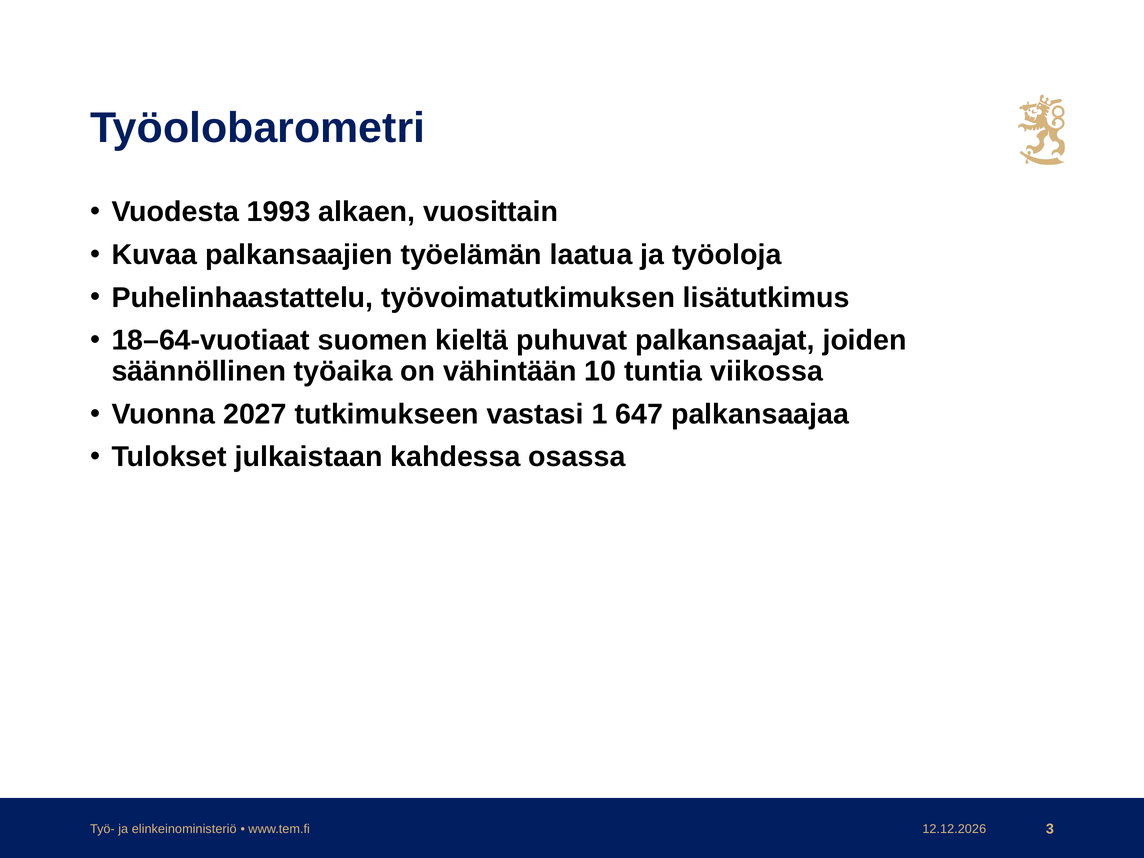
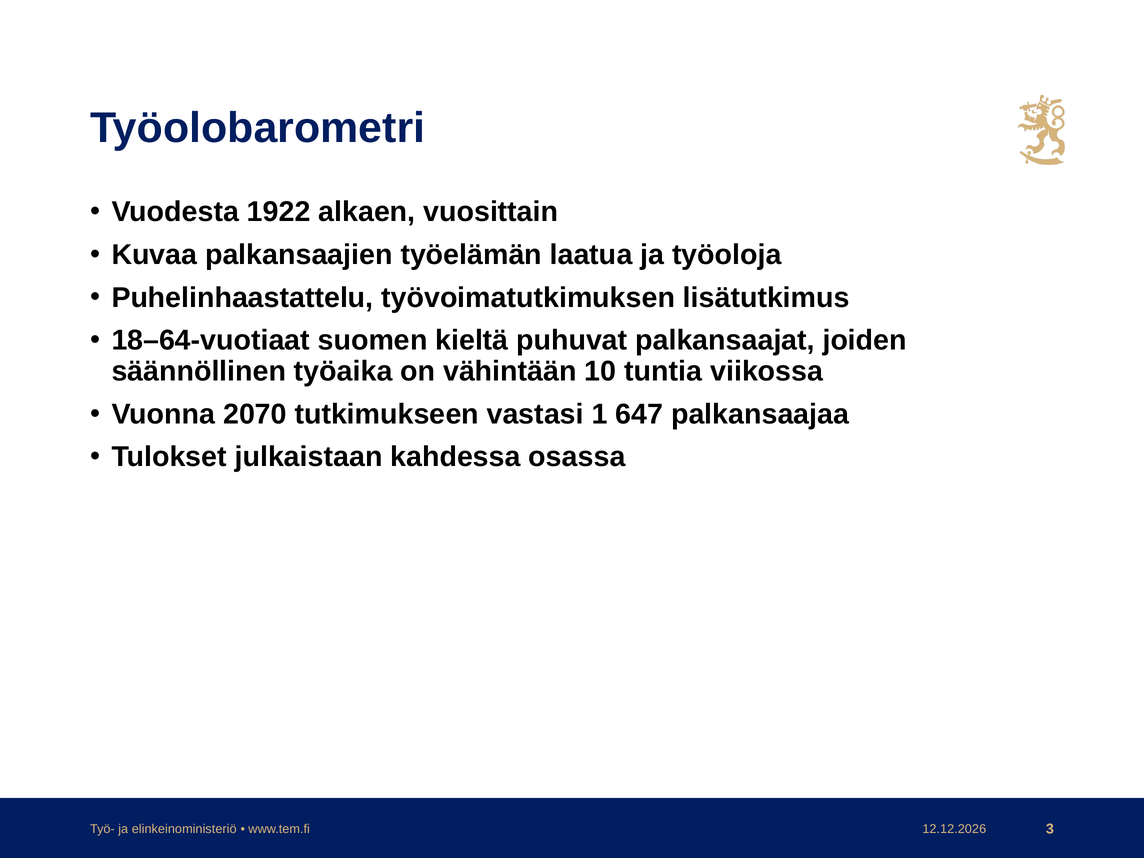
1993: 1993 -> 1922 (279, 212)
2027: 2027 -> 2070 (255, 414)
